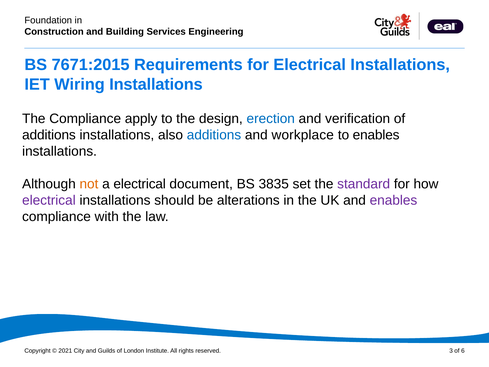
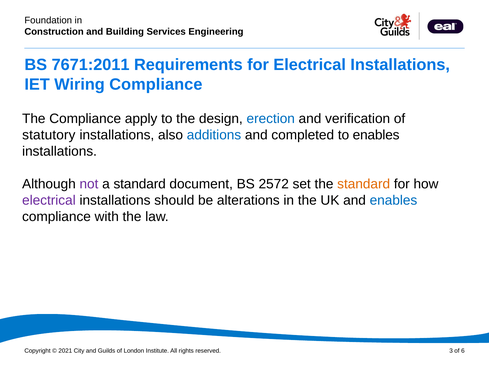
7671:2015: 7671:2015 -> 7671:2011 (91, 65)
Wiring Installations: Installations -> Compliance (156, 84)
additions: additions -> statutory (49, 135)
workplace: workplace -> completed (303, 135)
not colour: orange -> purple (89, 184)
a electrical: electrical -> standard (140, 184)
3835: 3835 -> 2572 (274, 184)
standard colour: purple -> orange (364, 184)
enables colour: purple -> blue (393, 200)
